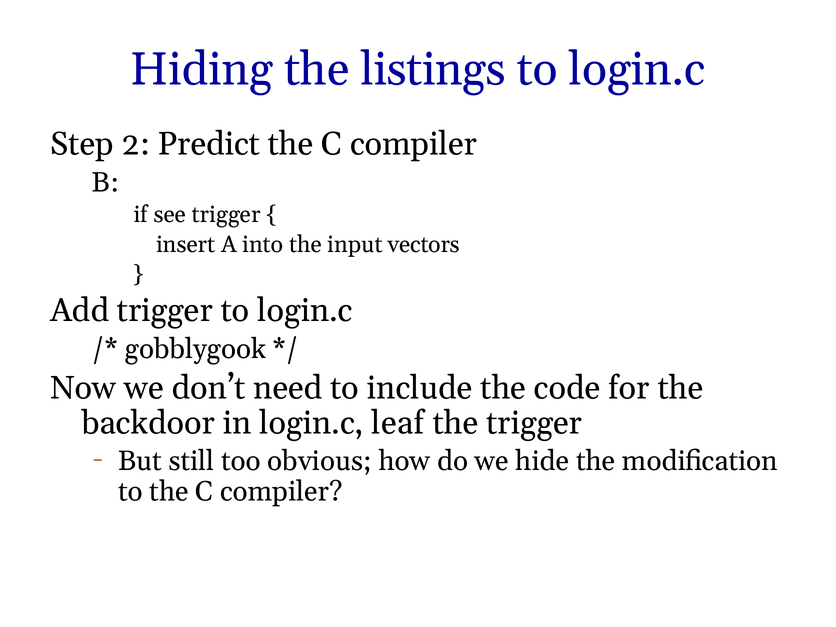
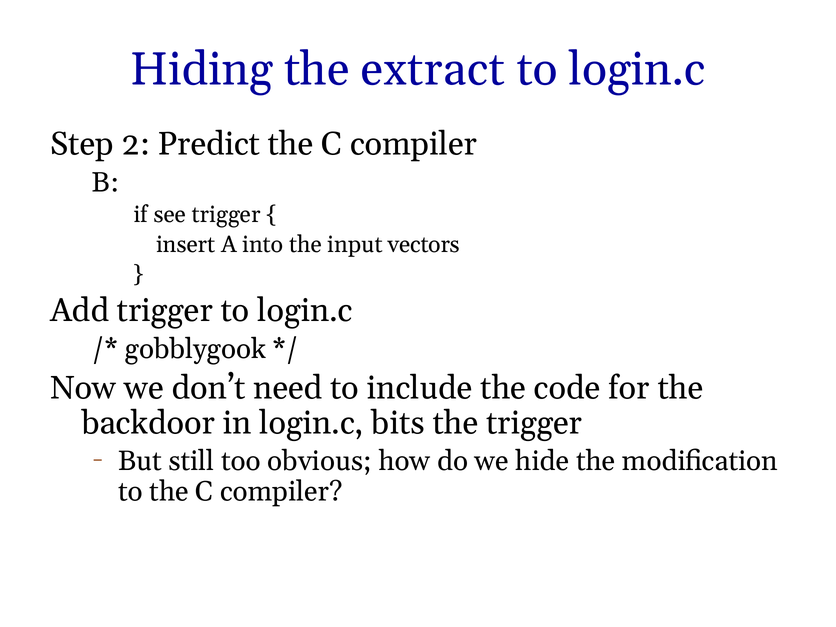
listings: listings -> extract (433, 70)
leaf: leaf -> bits (398, 423)
